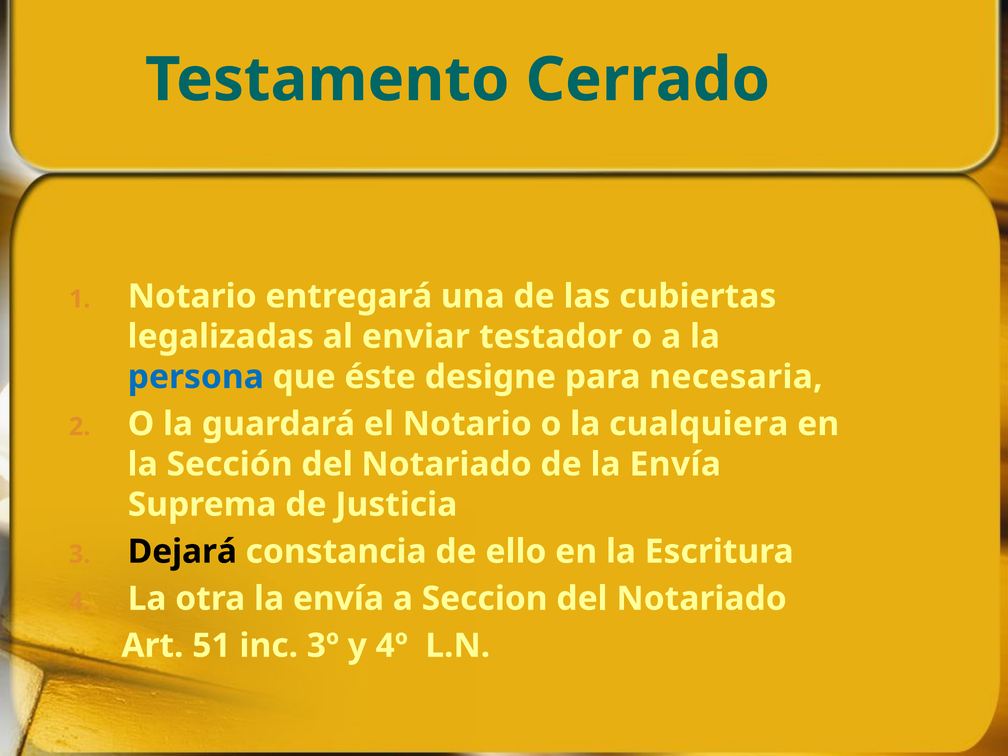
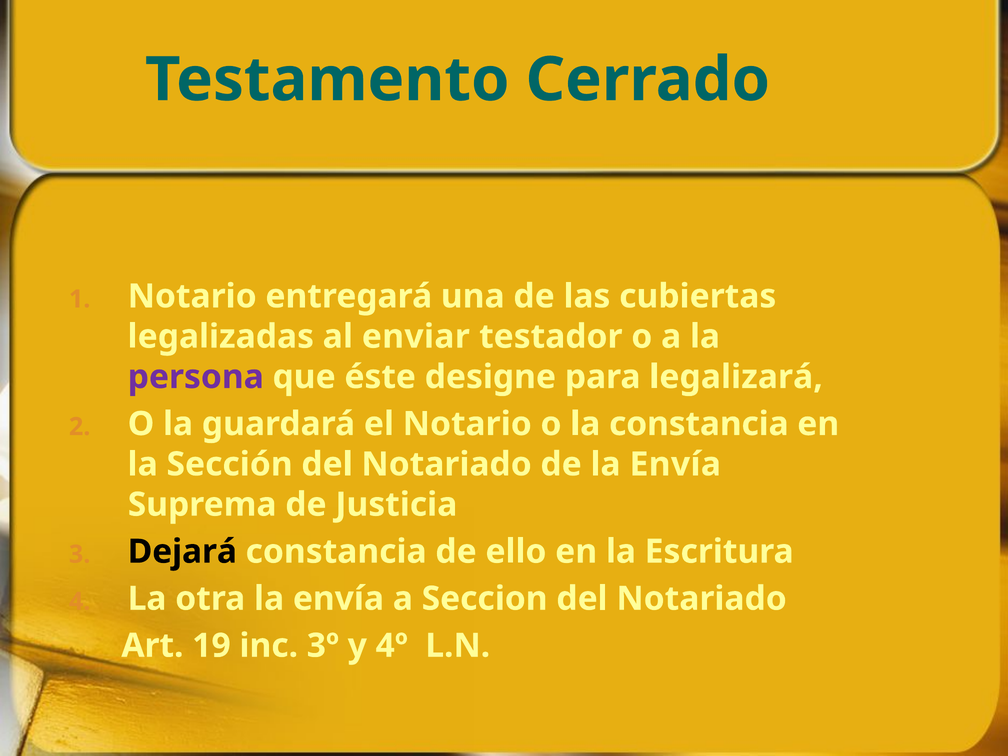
persona colour: blue -> purple (196, 377)
necesaria: necesaria -> legalizará (736, 377)
la cualquiera: cualquiera -> constancia (699, 424)
51: 51 -> 19 (211, 646)
